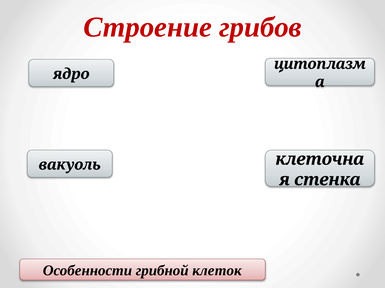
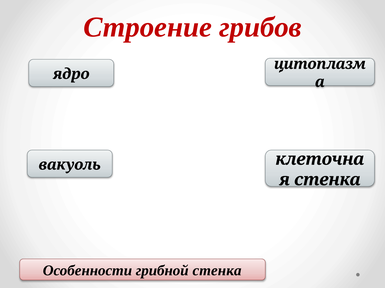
грибной клеток: клеток -> стенка (217, 271)
